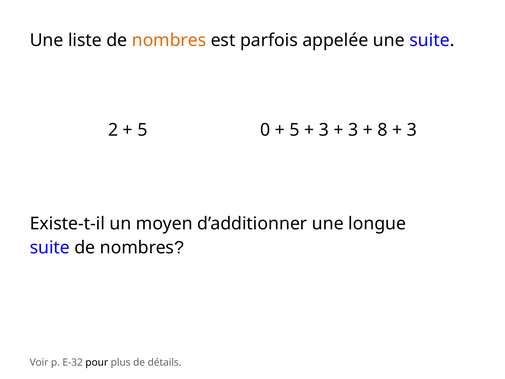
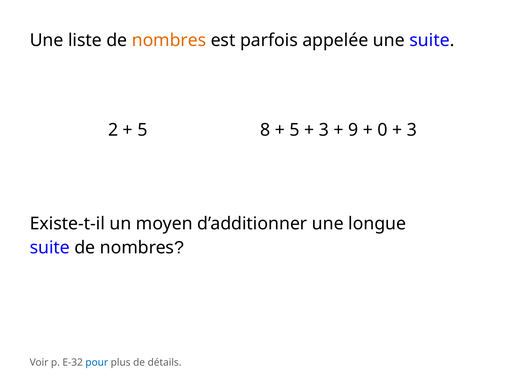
0: 0 -> 8 (265, 130)
3: 3 -> 9 (353, 130)
8: 8 -> 0 (382, 130)
pour colour: black -> blue (97, 362)
